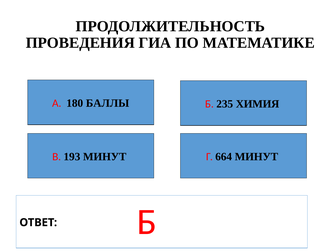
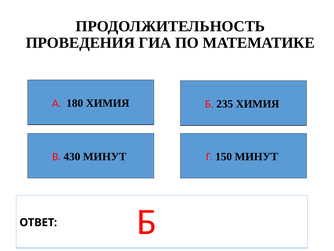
180 БАЛЛЫ: БАЛЛЫ -> ХИМИЯ (108, 103)
193: 193 -> 430 (72, 156)
664: 664 -> 150 (224, 156)
